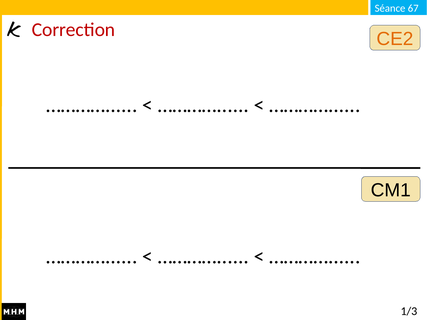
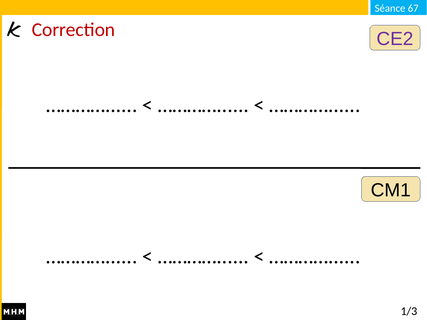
CE2 colour: orange -> purple (395, 39)
